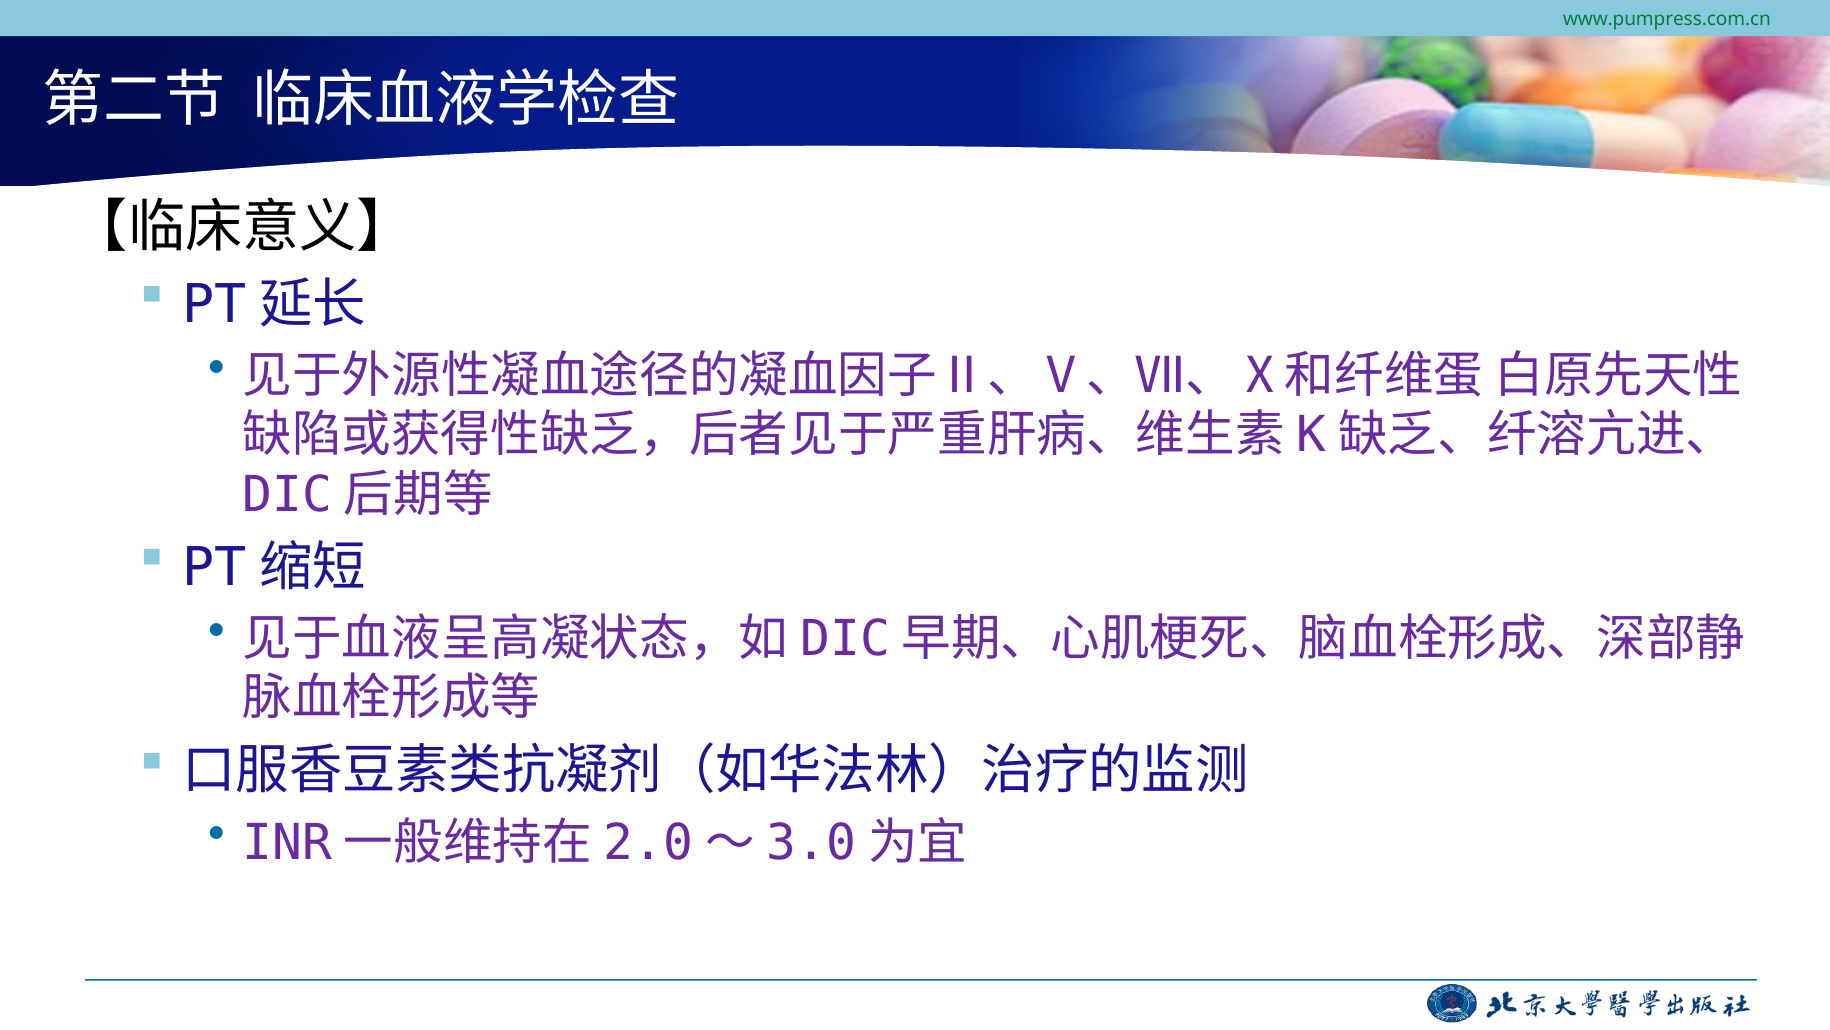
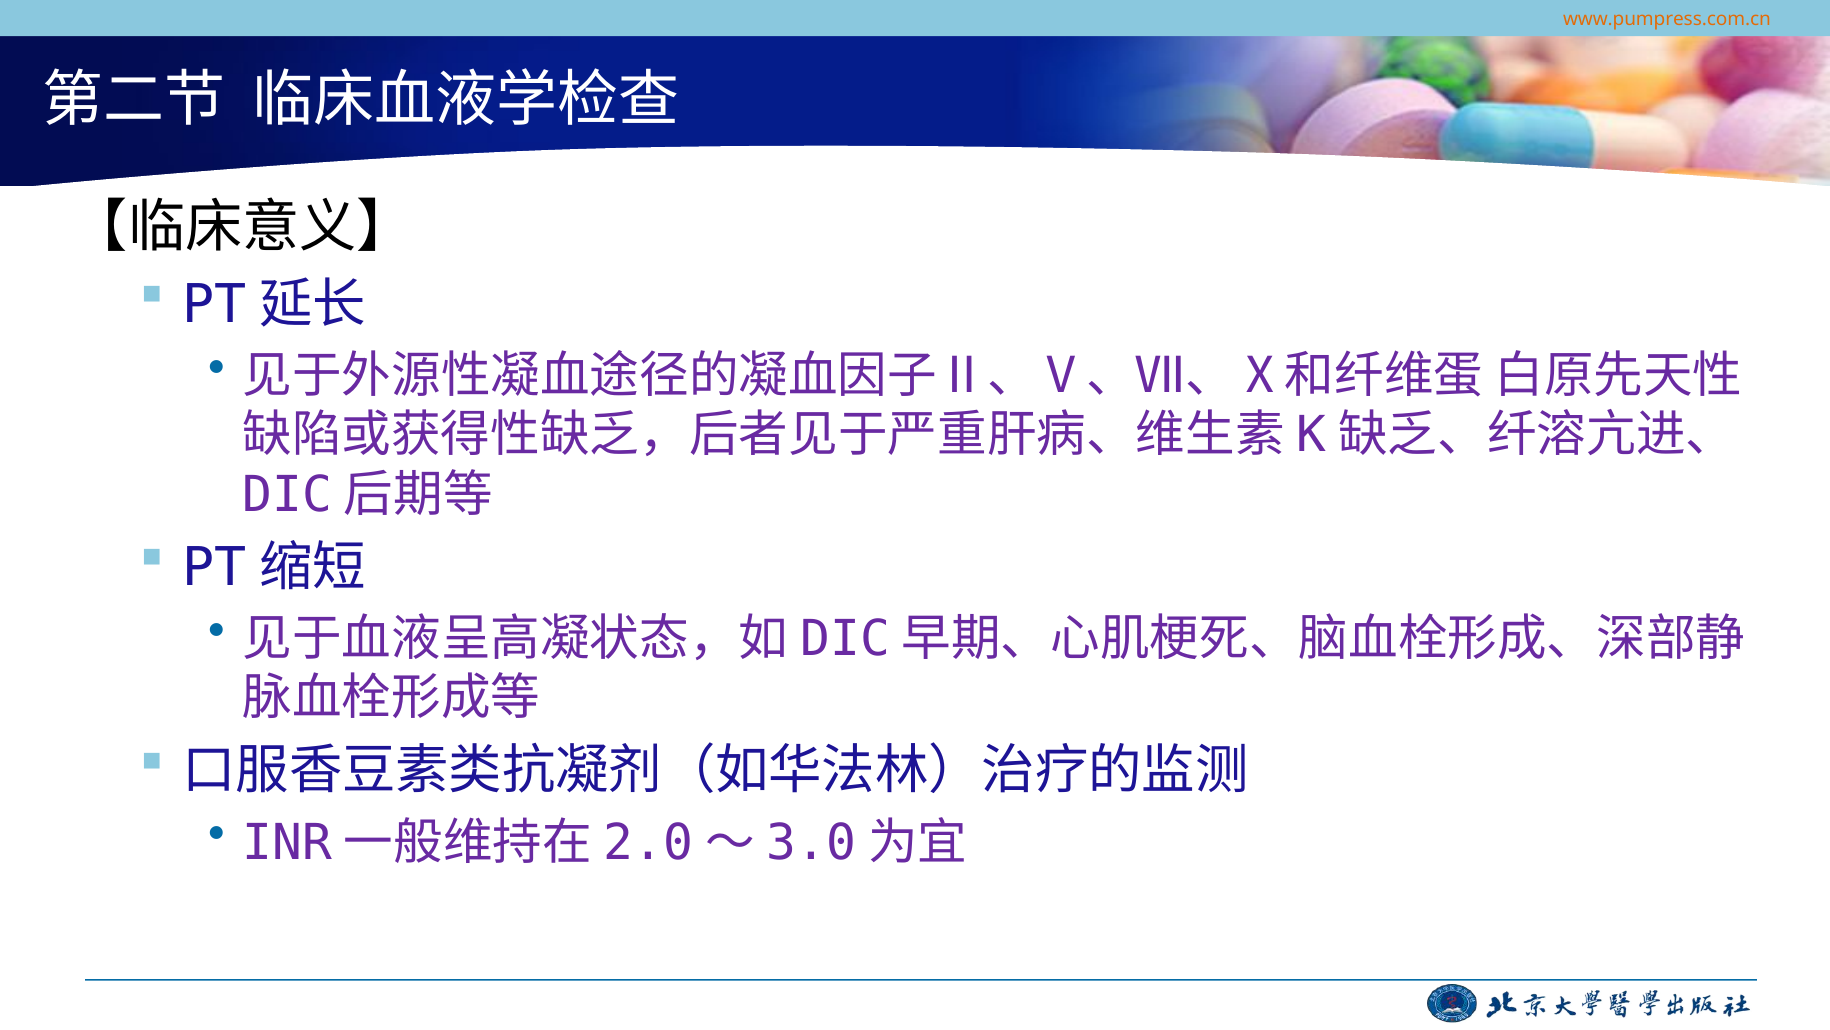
www.pumpress.com.cn colour: green -> orange (1667, 20)
